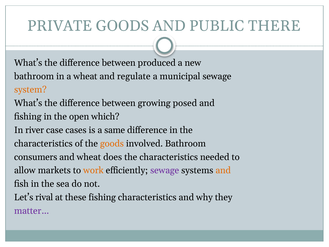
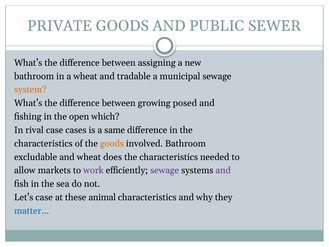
THERE: THERE -> SEWER (275, 26)
produced: produced -> assigning (157, 63)
regulate: regulate -> tradable (134, 76)
river: river -> rival (35, 130)
consumers: consumers -> excludable (36, 157)
work colour: orange -> purple (93, 170)
and colour: orange -> purple (223, 170)
Let’s rival: rival -> case (44, 197)
these fishing: fishing -> animal (102, 197)
matter… colour: purple -> blue (31, 211)
